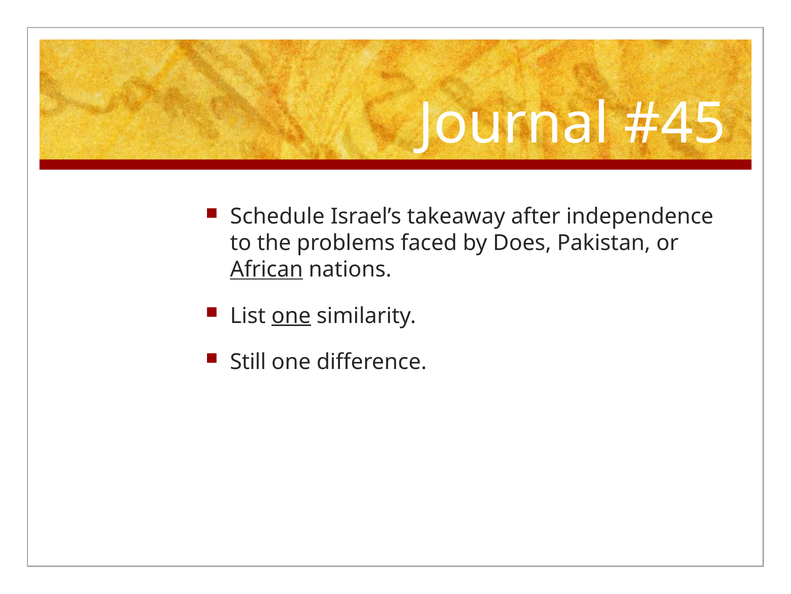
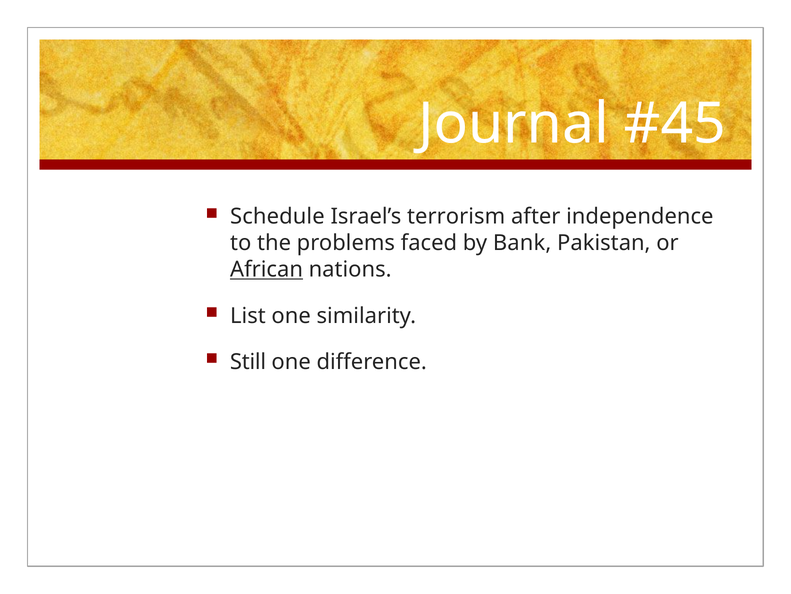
takeaway: takeaway -> terrorism (456, 216)
Does: Does -> Bank (522, 243)
one underline: present -> none (291, 315)
